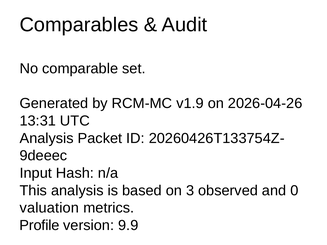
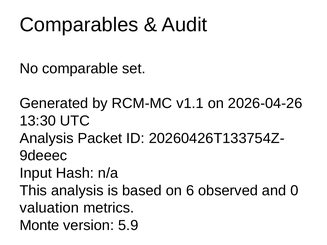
v1.9: v1.9 -> v1.1 (190, 103)
13:31: 13:31 -> 13:30 (38, 121)
3: 3 -> 6 (190, 191)
Profile: Profile -> Monte (39, 226)
9.9: 9.9 -> 5.9 (128, 226)
